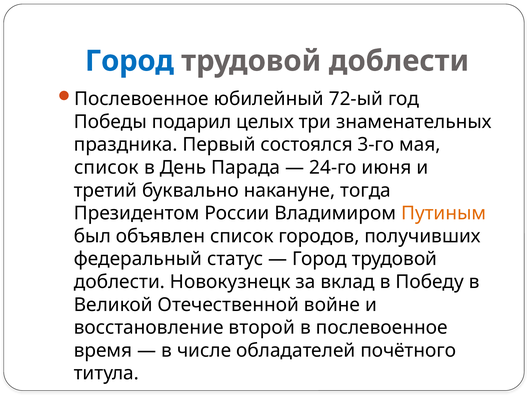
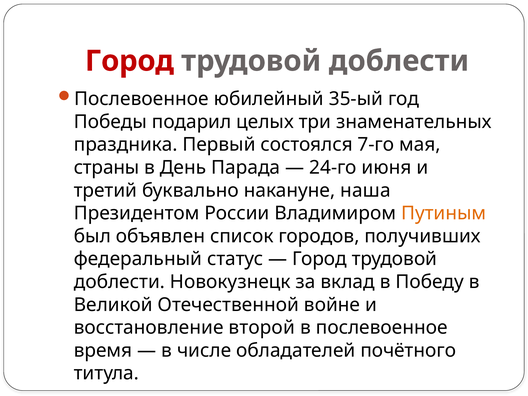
Город colour: blue -> red (129, 61)
72-ый: 72-ый -> 35-ый (356, 99)
3-го: 3-го -> 7-го (376, 145)
список: список -> страны (107, 168)
тогда: тогда -> наша (365, 190)
